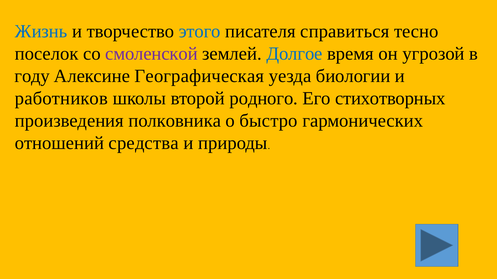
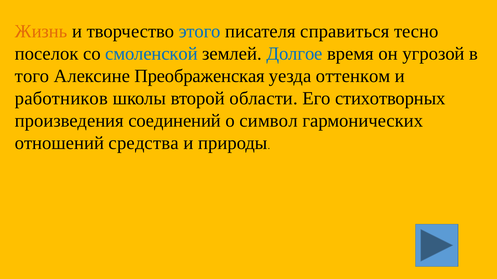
Жизнь colour: blue -> orange (41, 31)
смоленской colour: purple -> blue (152, 54)
году: году -> того (32, 76)
Географическая: Географическая -> Преображенская (200, 76)
биологии: биологии -> оттенком (353, 76)
родного: родного -> области (264, 98)
полковника: полковника -> соединений (175, 121)
быстро: быстро -> символ (269, 121)
